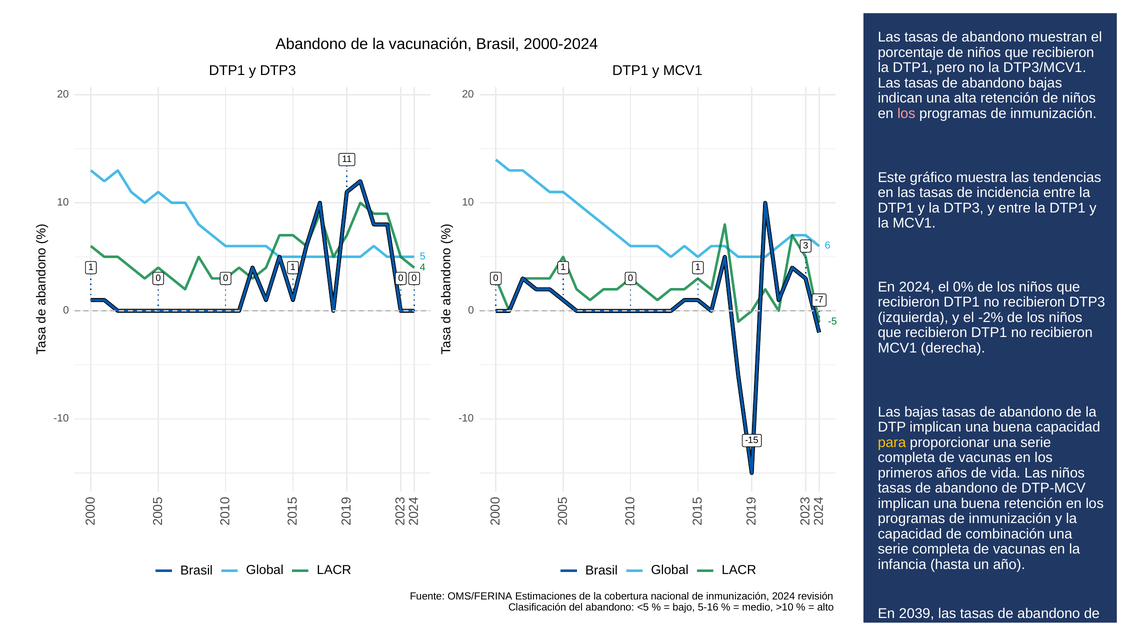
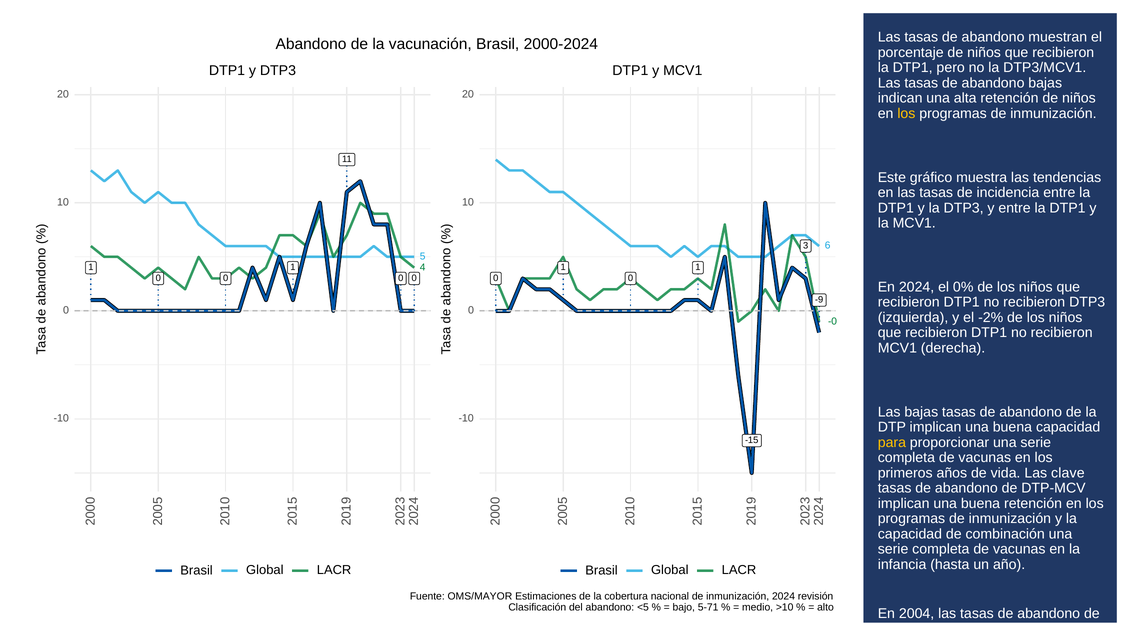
los colour: pink -> yellow (906, 113)
-7: -7 -> -9 (819, 300)
-5: -5 -> -0 (833, 321)
Las niños: niños -> clave (1068, 473)
OMS/FERINA: OMS/FERINA -> OMS/MAYOR (480, 597)
5-16: 5-16 -> 5-71 (708, 607)
2039: 2039 -> 2004 (917, 614)
